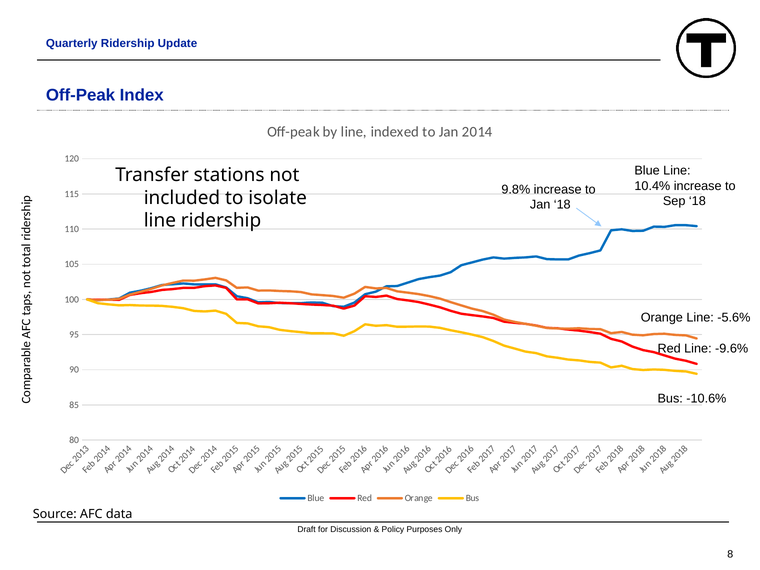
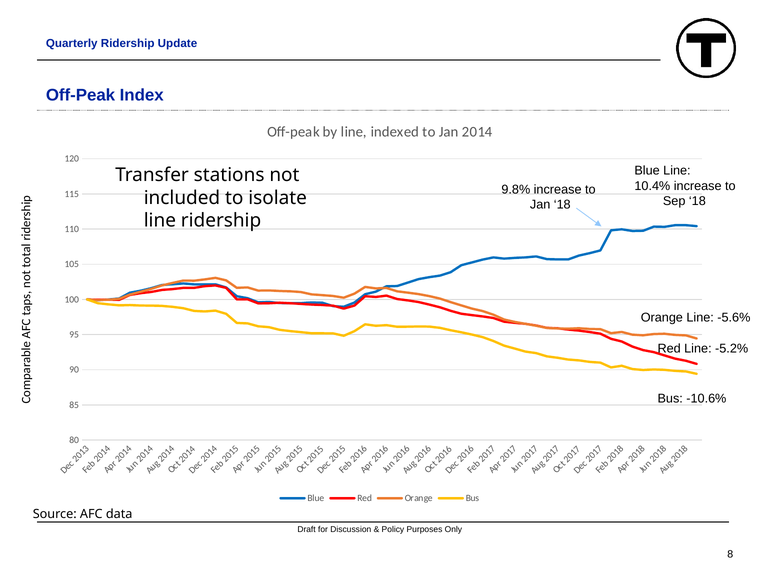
-9.6%: -9.6% -> -5.2% (732, 348)
